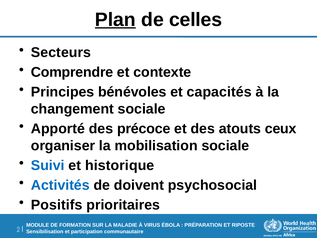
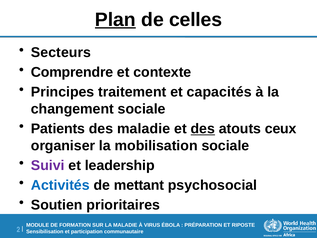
bénévoles: bénévoles -> traitement (132, 92)
Apporté: Apporté -> Patients (58, 129)
des précoce: précoce -> maladie (144, 129)
des underline: none -> present (203, 129)
Suivi colour: blue -> purple (48, 165)
historique: historique -> leadership (120, 165)
doivent: doivent -> mettant (139, 185)
Positifs: Positifs -> Soutien (57, 205)
